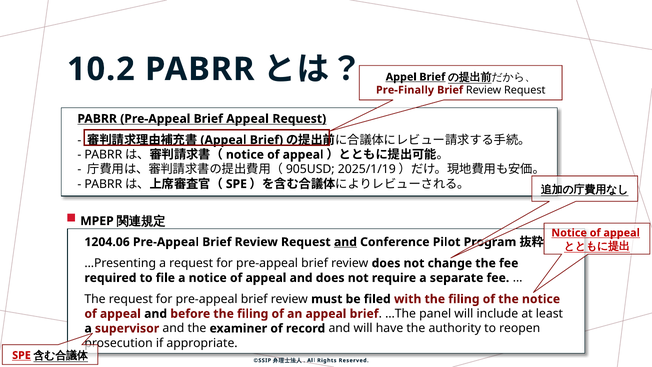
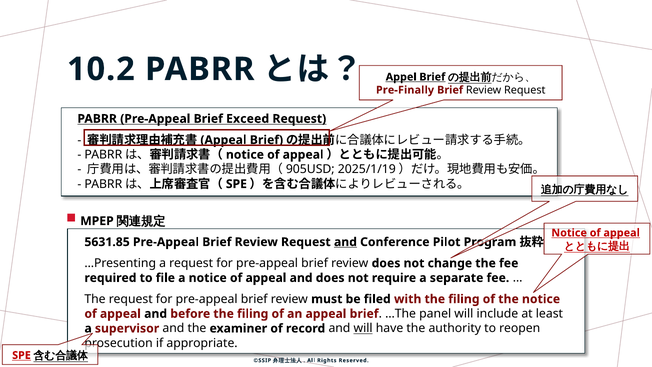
Brief Appeal: Appeal -> Exceed (248, 119)
1204.06: 1204.06 -> 5631.85 (107, 242)
will underline: none -> present (363, 328)
